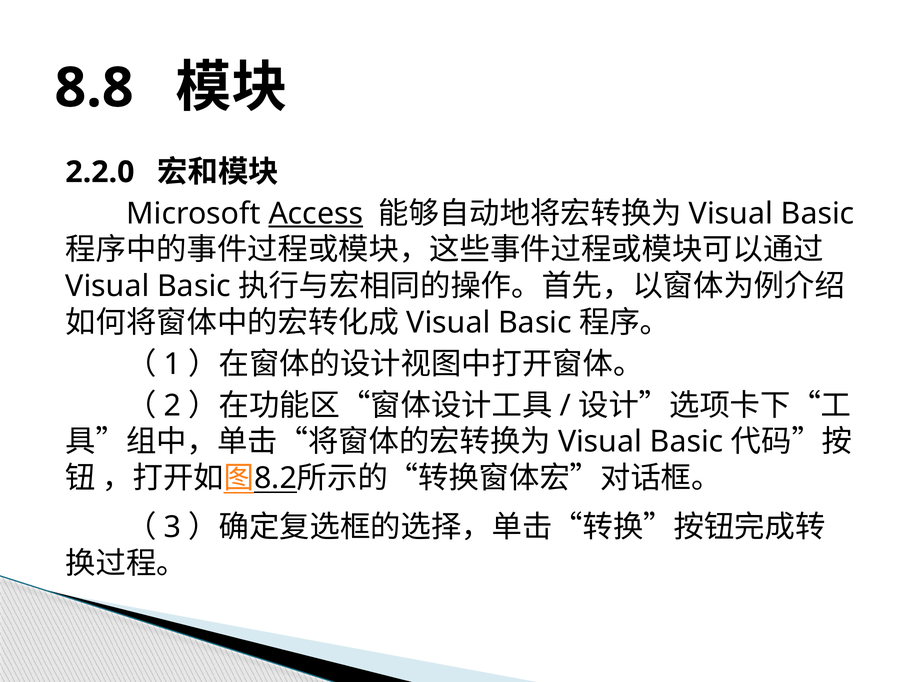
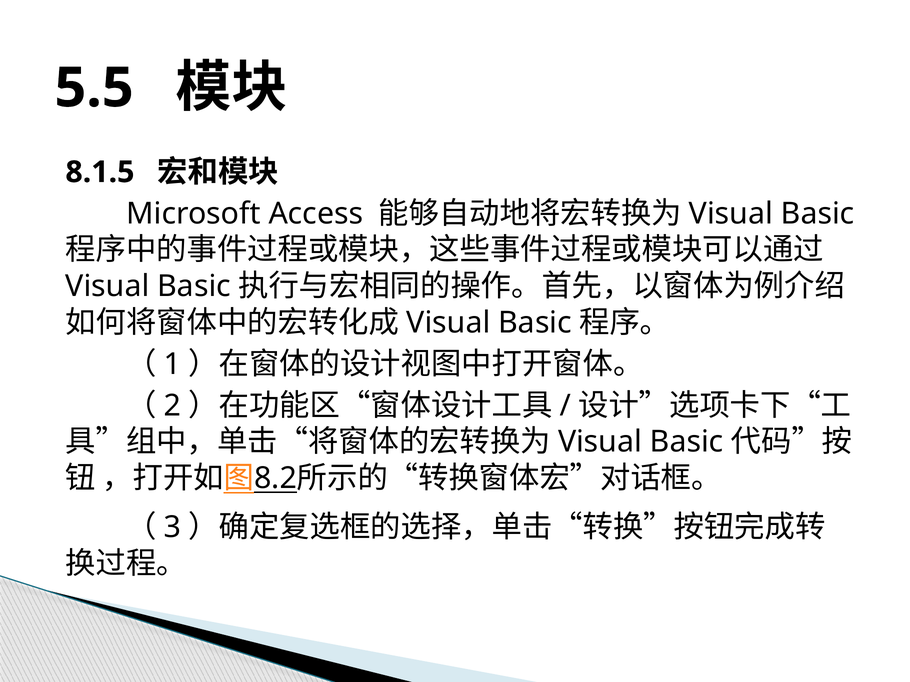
8.8: 8.8 -> 5.5 (94, 88)
2.2.0: 2.2.0 -> 8.1.5 (100, 172)
Access underline: present -> none (316, 214)
